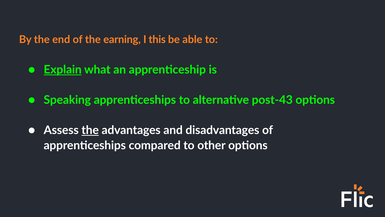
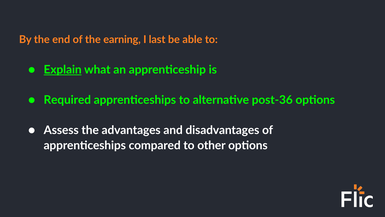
this: this -> last (157, 39)
Speaking: Speaking -> Required (67, 100)
post-43: post-43 -> post-36 (272, 100)
the underline: present -> none (90, 130)
